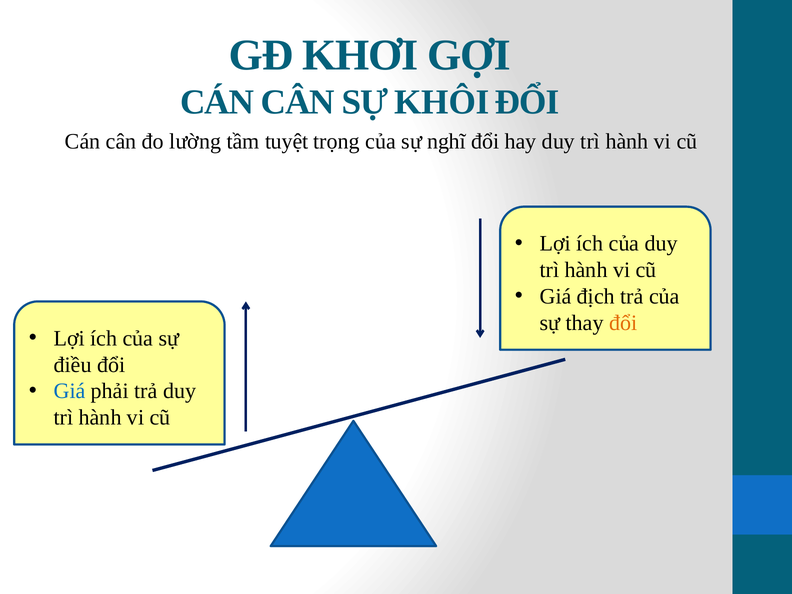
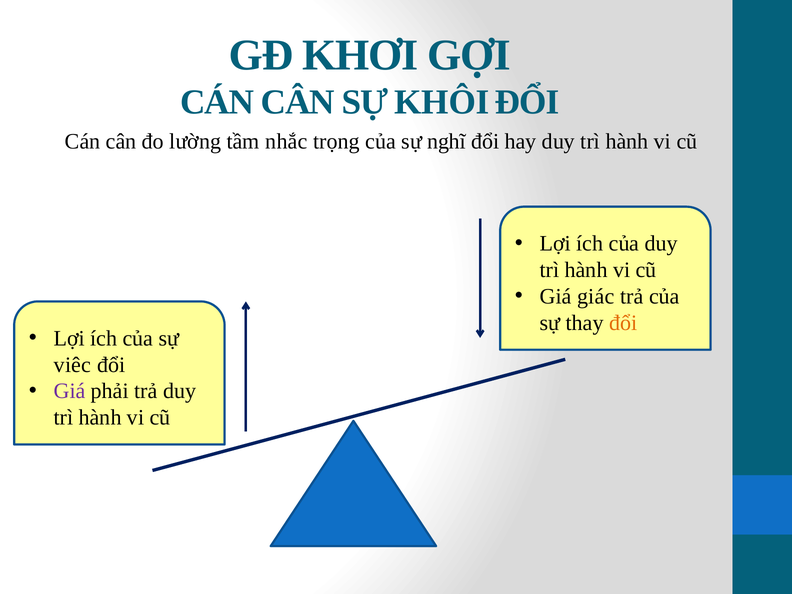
tuyệt: tuyệt -> nhắc (286, 141)
địch: địch -> giác (596, 296)
điều: điều -> viêc (73, 365)
Giá colour: blue -> purple (70, 391)
